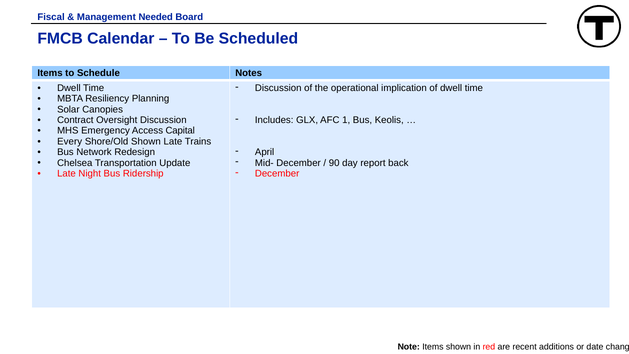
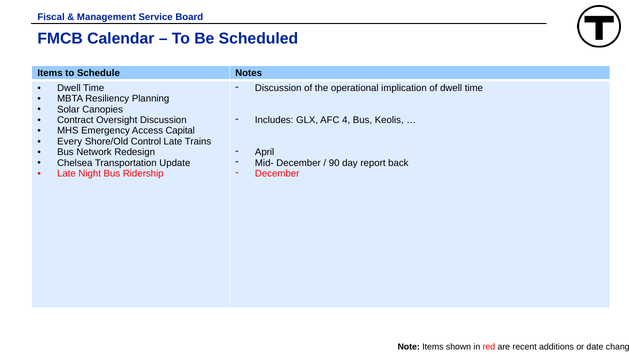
Needed: Needed -> Service (156, 17)
1: 1 -> 4 (346, 120)
Shore/Old Shown: Shown -> Control (146, 141)
